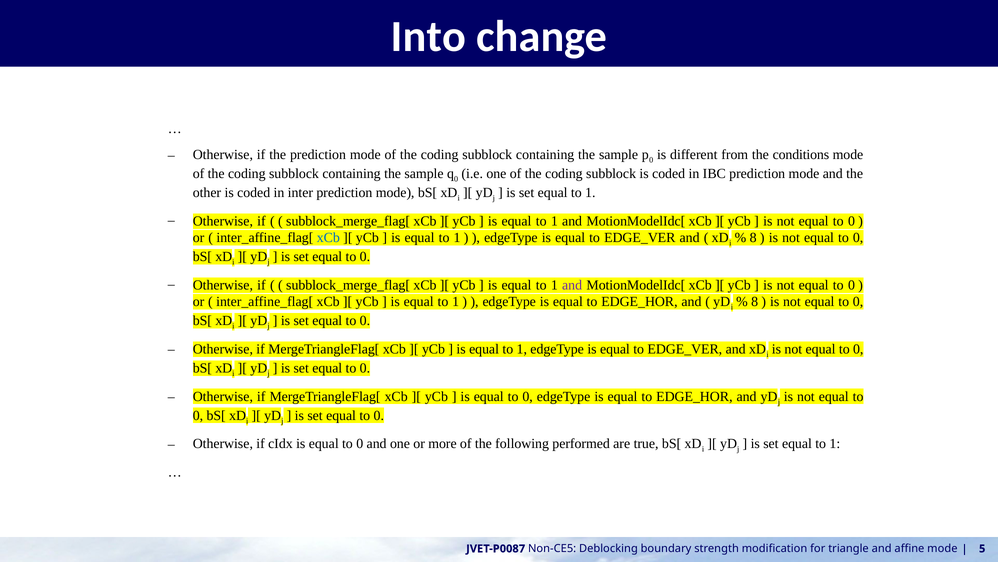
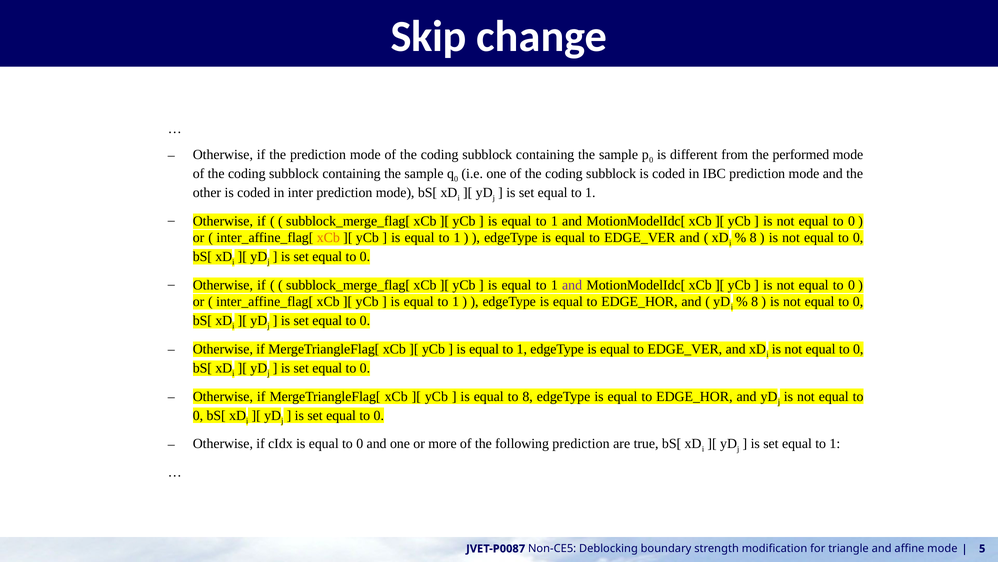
Into: Into -> Skip (429, 36)
conditions: conditions -> performed (801, 155)
xCb colour: blue -> orange (328, 237)
0: 0 -> 8 (528, 396)
following performed: performed -> prediction (581, 443)
